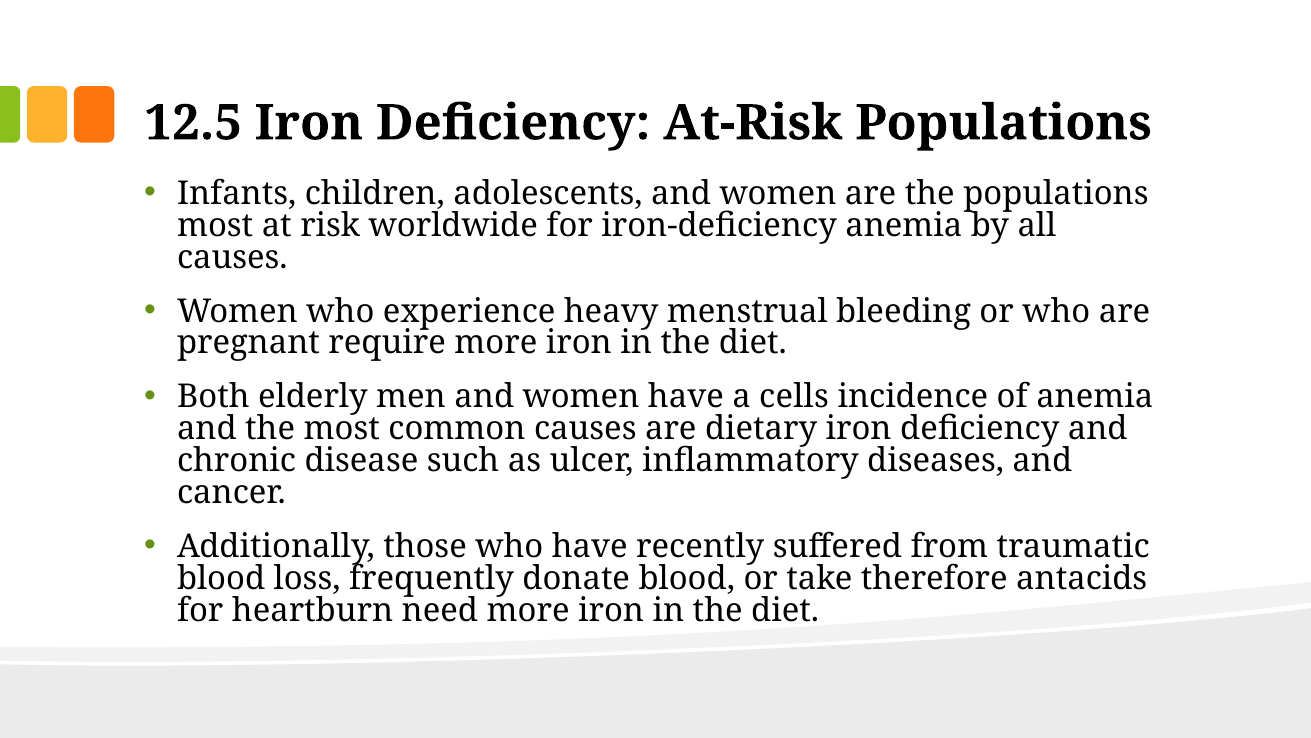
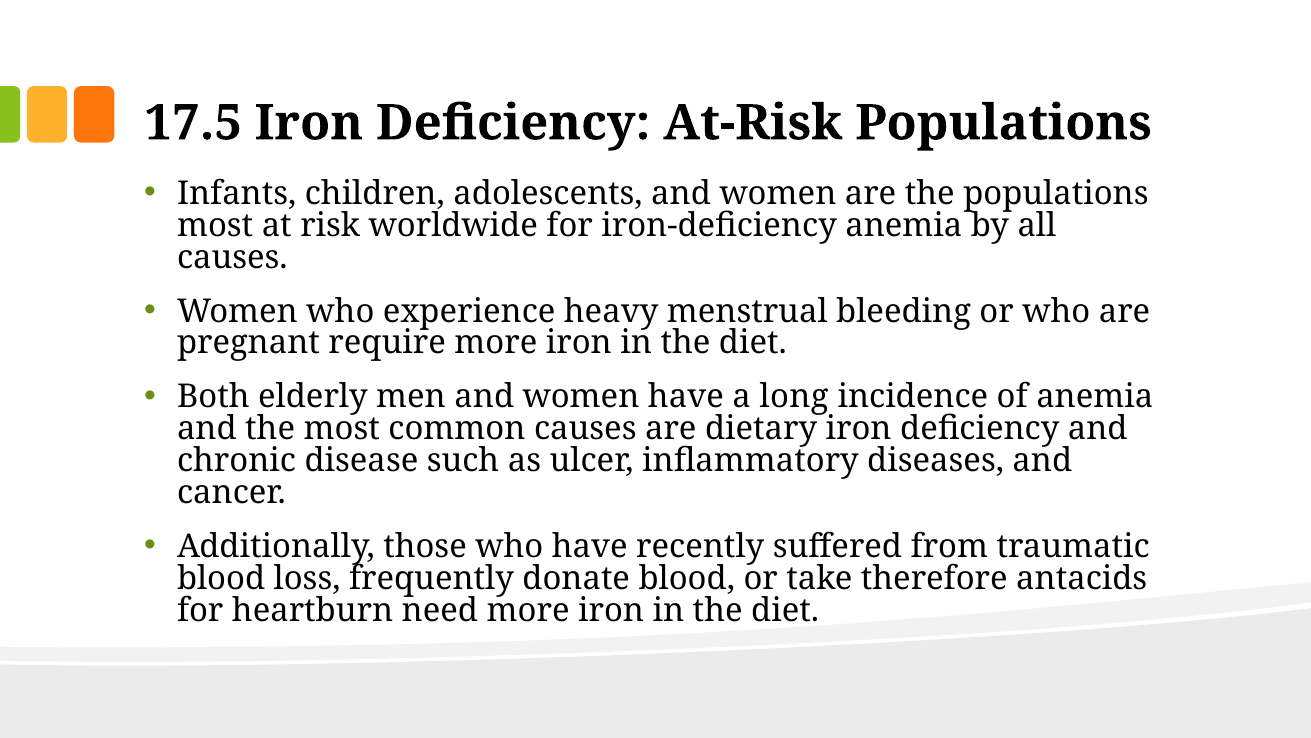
12.5: 12.5 -> 17.5 (193, 123)
cells: cells -> long (794, 397)
